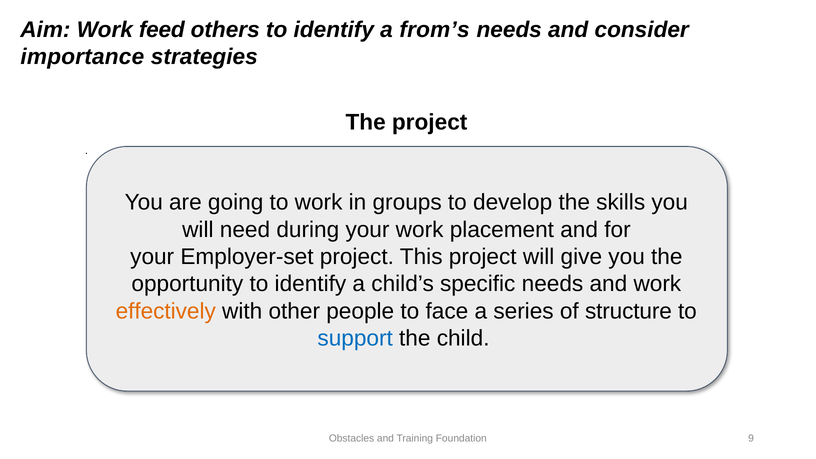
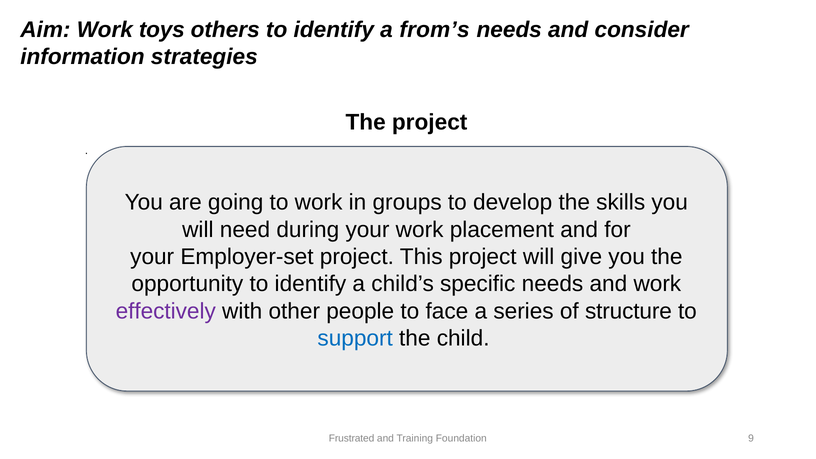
feed: feed -> toys (162, 30)
importance: importance -> information (82, 57)
effectively colour: orange -> purple (166, 311)
Obstacles: Obstacles -> Frustrated (352, 438)
